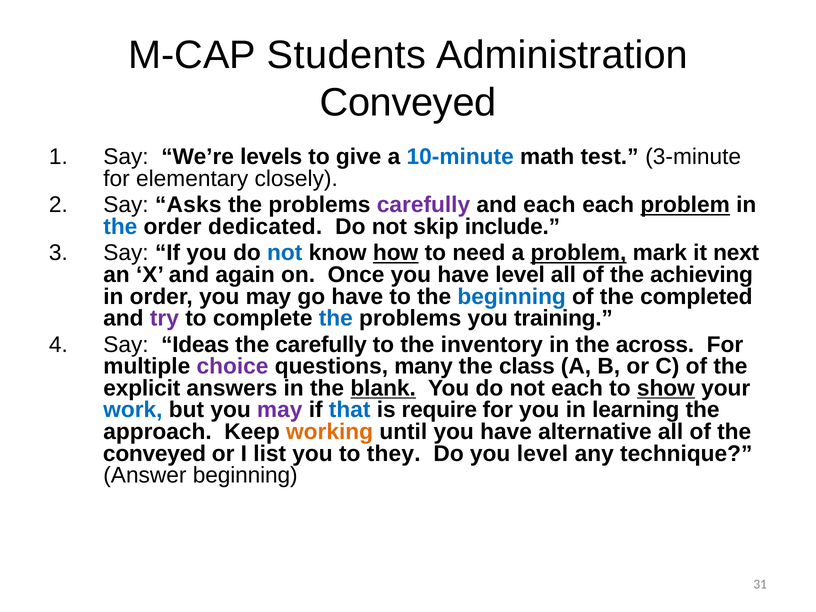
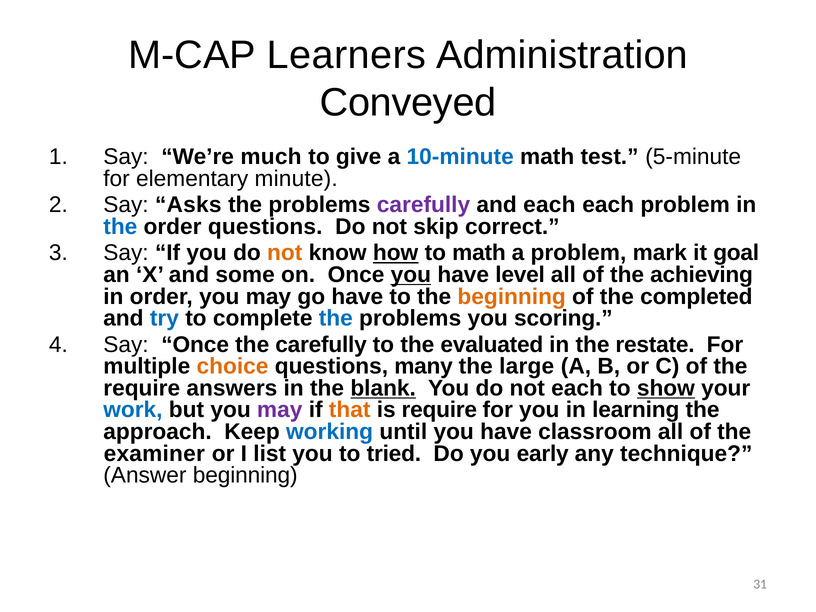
Students: Students -> Learners (347, 55)
levels: levels -> much (271, 157)
3-minute: 3-minute -> 5-minute (693, 157)
closely: closely -> minute (296, 179)
problem underline: present -> none (685, 205)
order dedicated: dedicated -> questions (265, 227)
include: include -> correct (512, 227)
not colour: blue -> orange (285, 253)
to need: need -> math (479, 253)
problem underline: present -> none (578, 253)
next: next -> goal (736, 253)
again: again -> some (245, 275)
you underline: none -> present (411, 275)
beginning colour: blue -> orange (512, 297)
try colour: purple -> blue (164, 318)
training: training -> scoring (563, 318)
Say Ideas: Ideas -> Once (195, 345)
inventory: inventory -> evaluated (492, 345)
across: across -> restate (655, 345)
choice colour: purple -> orange (232, 366)
class: class -> large (527, 366)
explicit: explicit -> require (142, 388)
that colour: blue -> orange (350, 410)
working colour: orange -> blue (330, 432)
alternative: alternative -> classroom (595, 432)
conveyed: conveyed -> examiner (154, 454)
they: they -> tried (394, 454)
you level: level -> early (543, 454)
